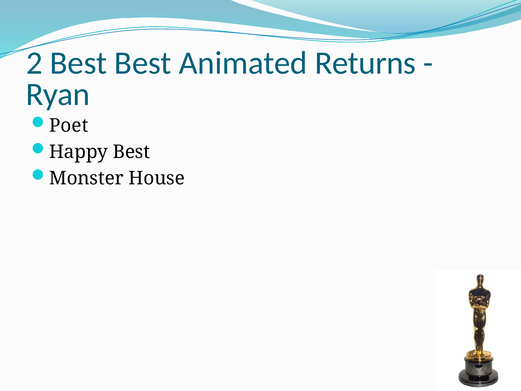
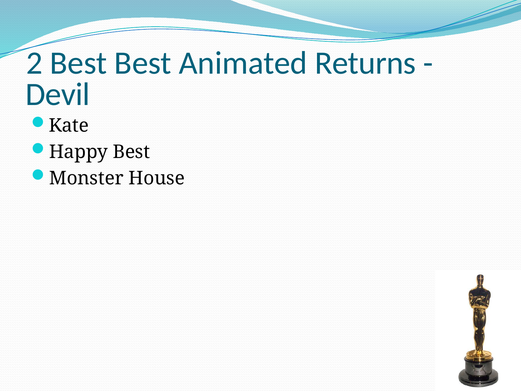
Ryan: Ryan -> Devil (58, 94)
Poet: Poet -> Kate (69, 125)
